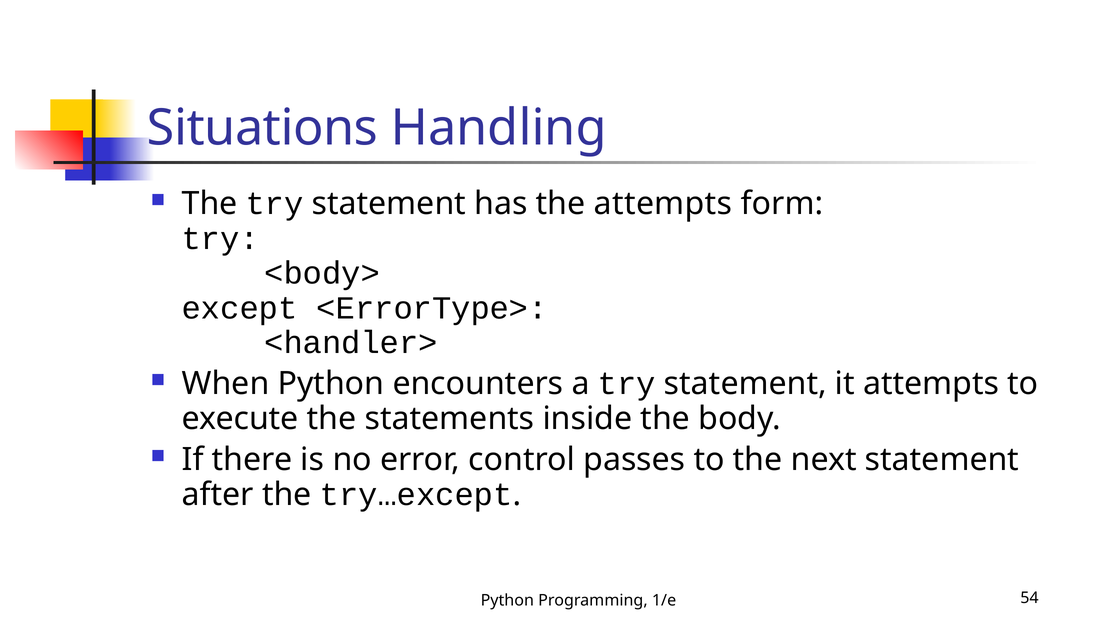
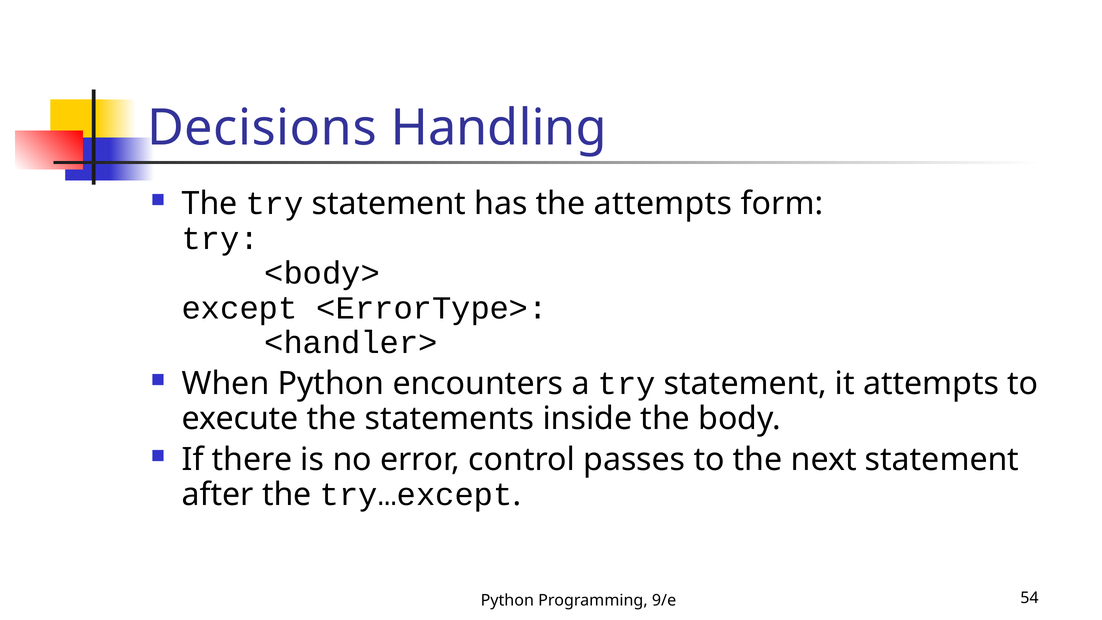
Situations: Situations -> Decisions (262, 128)
1/e: 1/e -> 9/e (664, 600)
